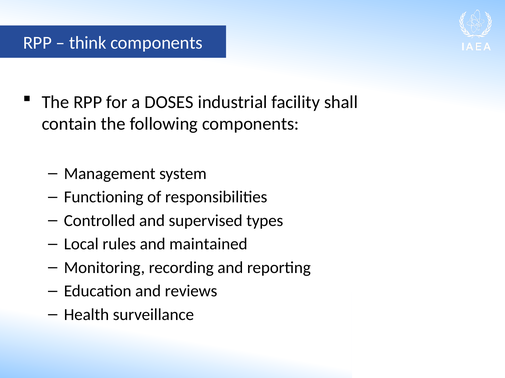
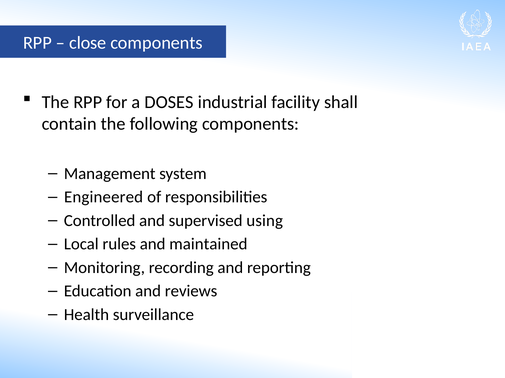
think: think -> close (88, 43)
Functioning: Functioning -> Engineered (104, 197)
types: types -> using (265, 221)
